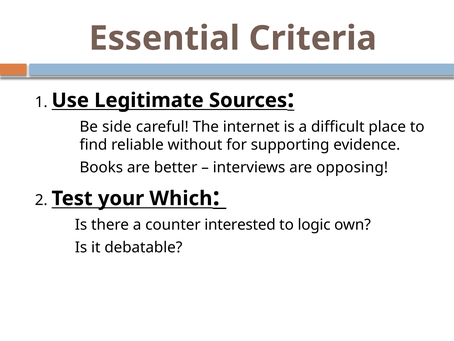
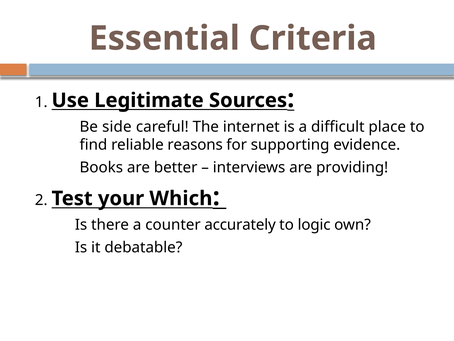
without: without -> reasons (195, 145)
opposing: opposing -> providing (352, 167)
interested: interested -> accurately (240, 224)
